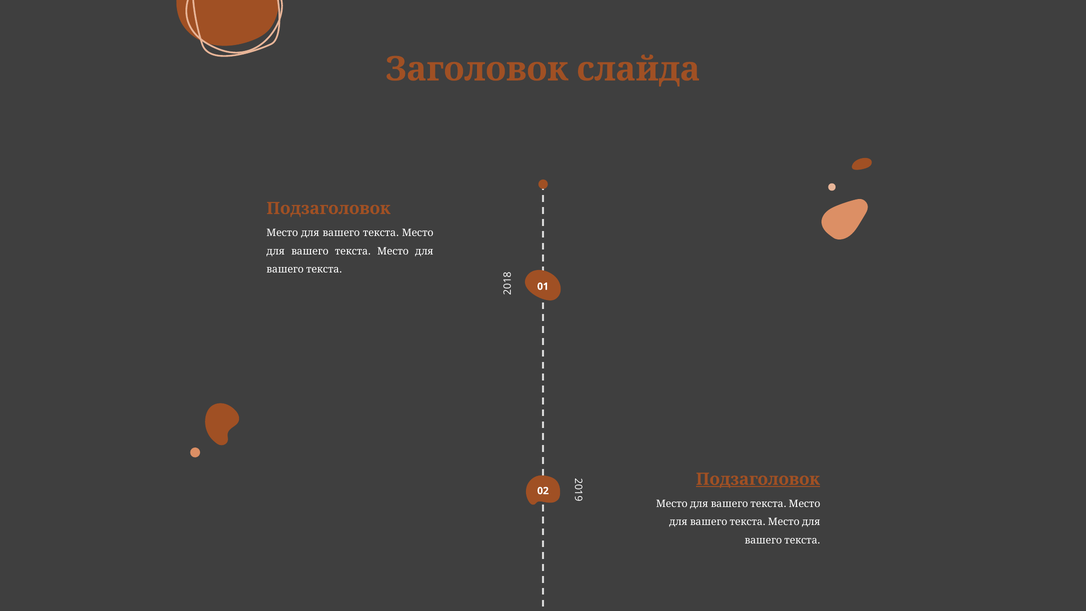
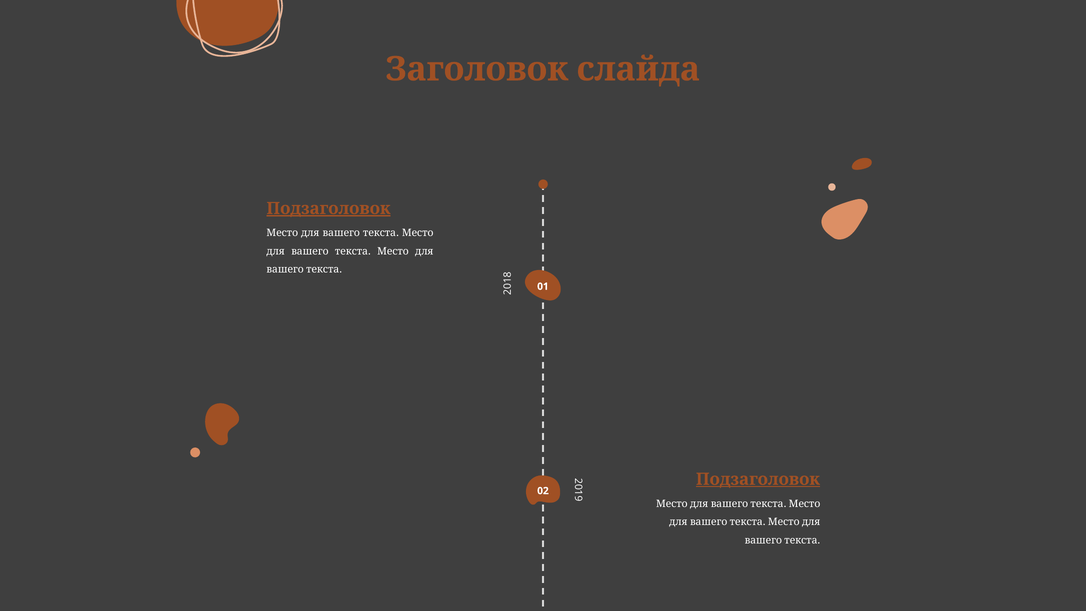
Подзаголовок underline: none -> present (328, 208)
